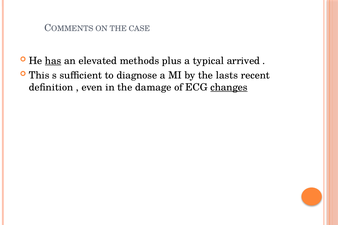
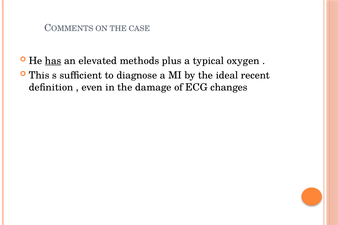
arrived: arrived -> oxygen (243, 61)
lasts: lasts -> ideal (227, 75)
changes underline: present -> none (229, 87)
